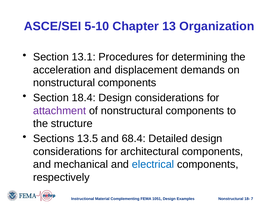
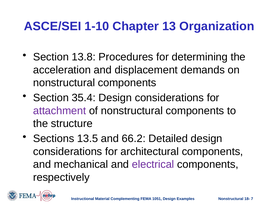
5-10: 5-10 -> 1-10 (97, 26)
13.1: 13.1 -> 13.8 (84, 57)
18.4: 18.4 -> 35.4 (84, 98)
68.4: 68.4 -> 66.2 (134, 139)
electrical colour: blue -> purple (153, 164)
